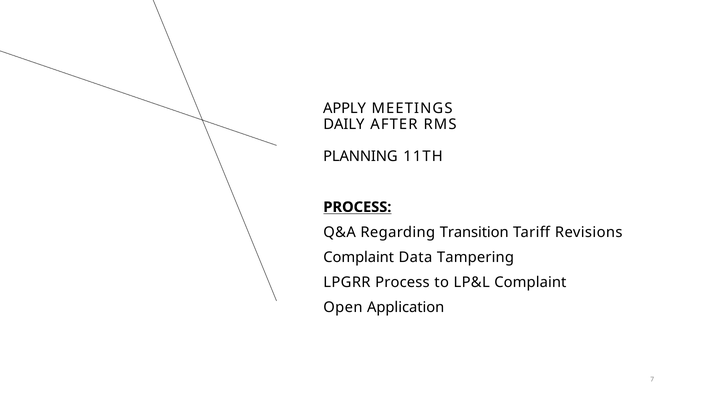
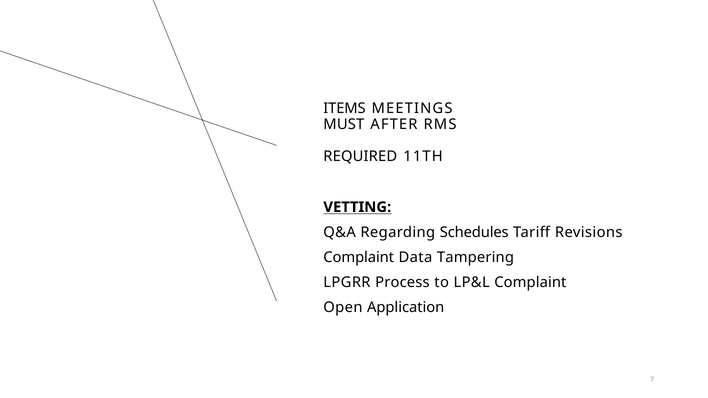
APPLY: APPLY -> ITEMS (345, 109)
DAILY: DAILY -> MUST (344, 124)
PLANNING: PLANNING -> REQUIRED (360, 156)
PROCESS: PROCESS -> VETTING (357, 207)
Transition: Transition -> Schedules (474, 232)
